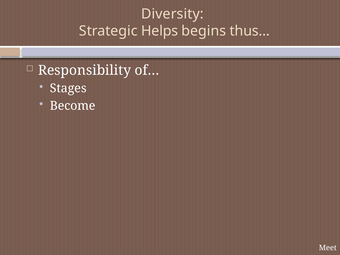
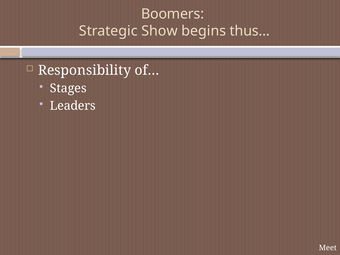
Diversity: Diversity -> Boomers (173, 14)
Helps: Helps -> Show (159, 31)
Become: Become -> Leaders (73, 106)
